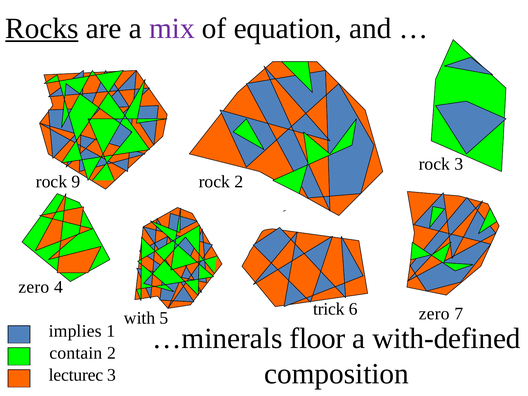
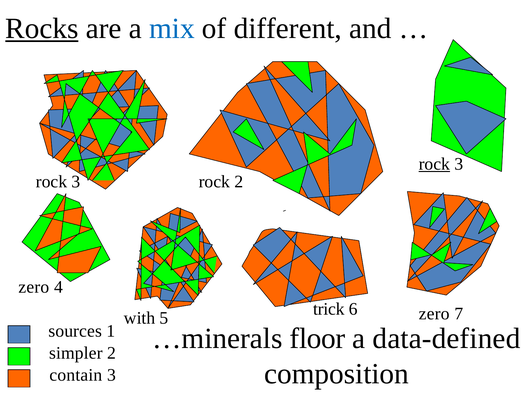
mix colour: purple -> blue (172, 28)
equation: equation -> different (288, 28)
rock underline: none -> present (434, 164)
9: 9 -> 3 (76, 182)
implies: implies -> sources (75, 331)
with-defined: with-defined -> data-defined (446, 339)
contain: contain -> simpler (76, 353)
lecturec: lecturec -> contain (76, 375)
